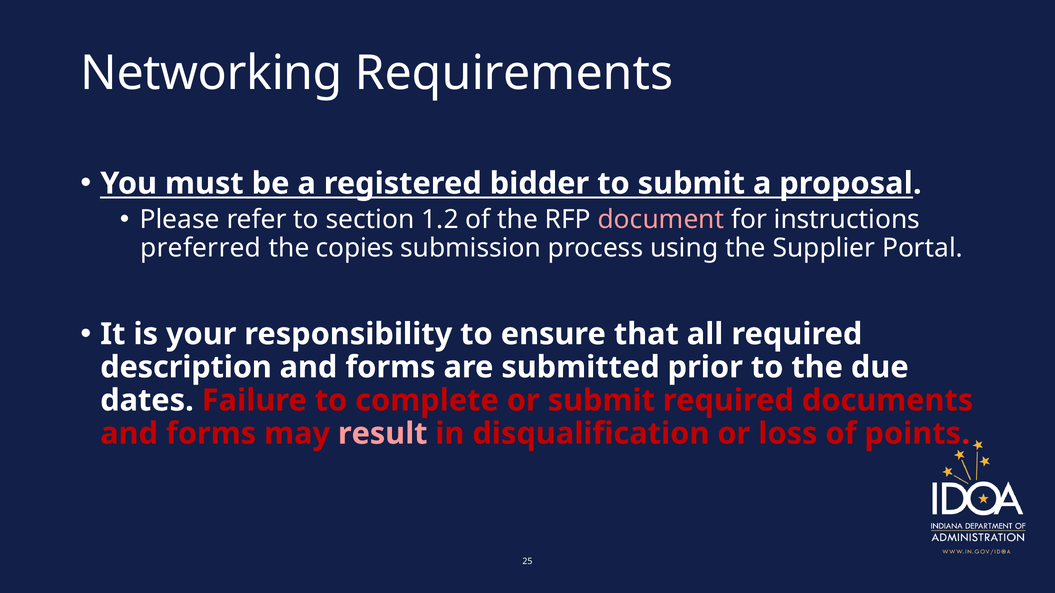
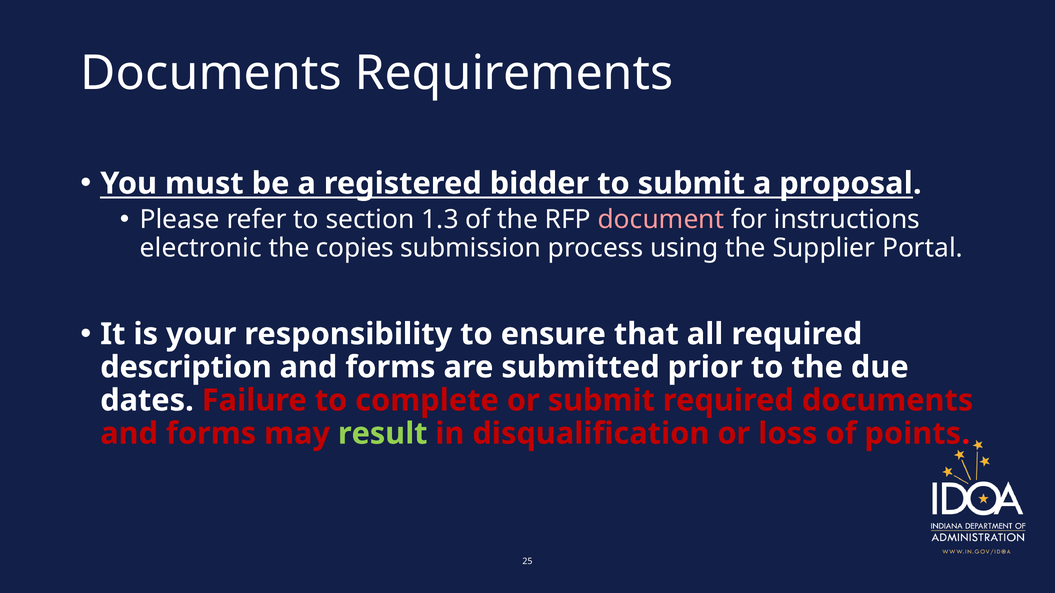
Networking: Networking -> Documents (211, 73)
1.2: 1.2 -> 1.3 (440, 220)
preferred: preferred -> electronic (201, 248)
result colour: pink -> light green (383, 434)
